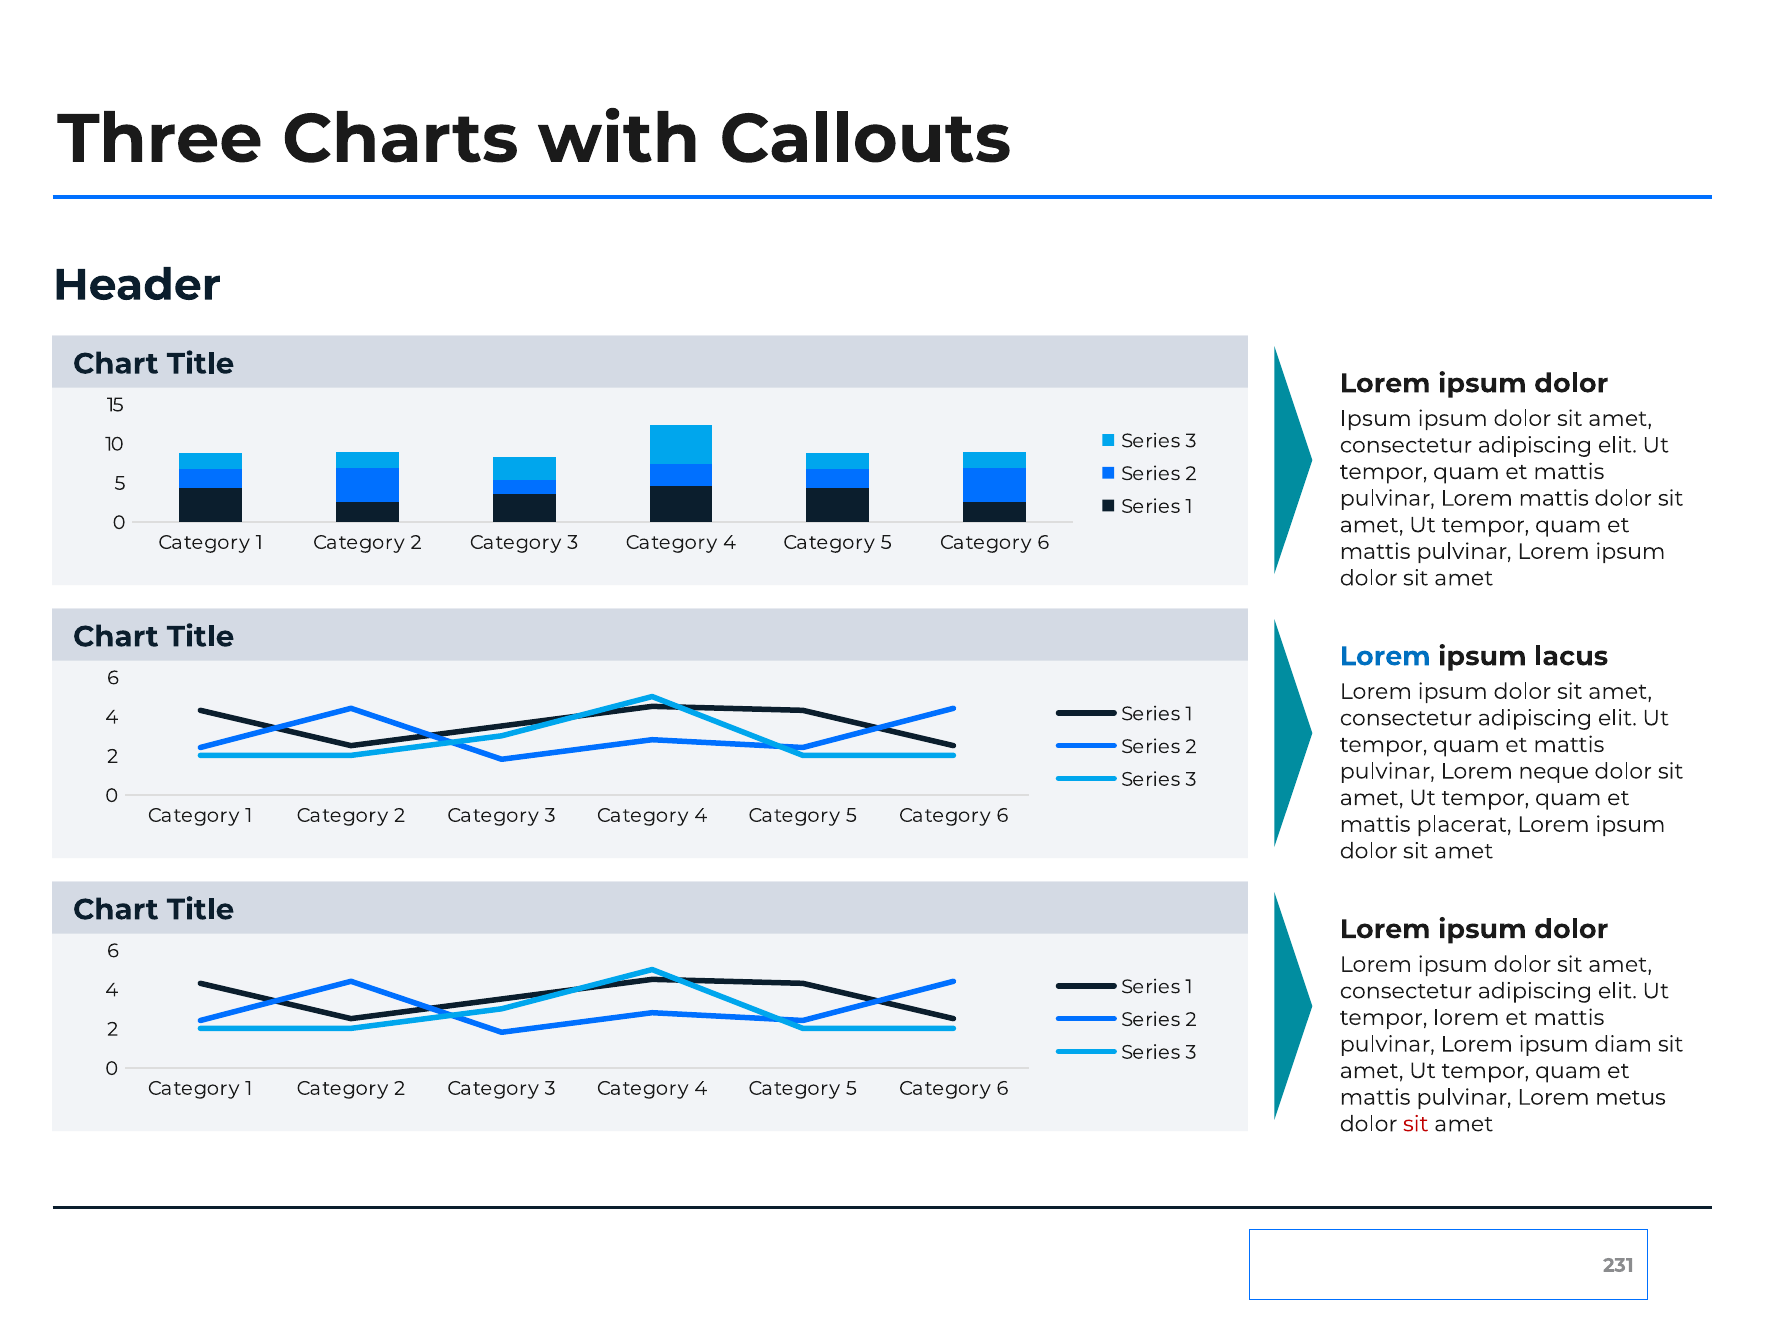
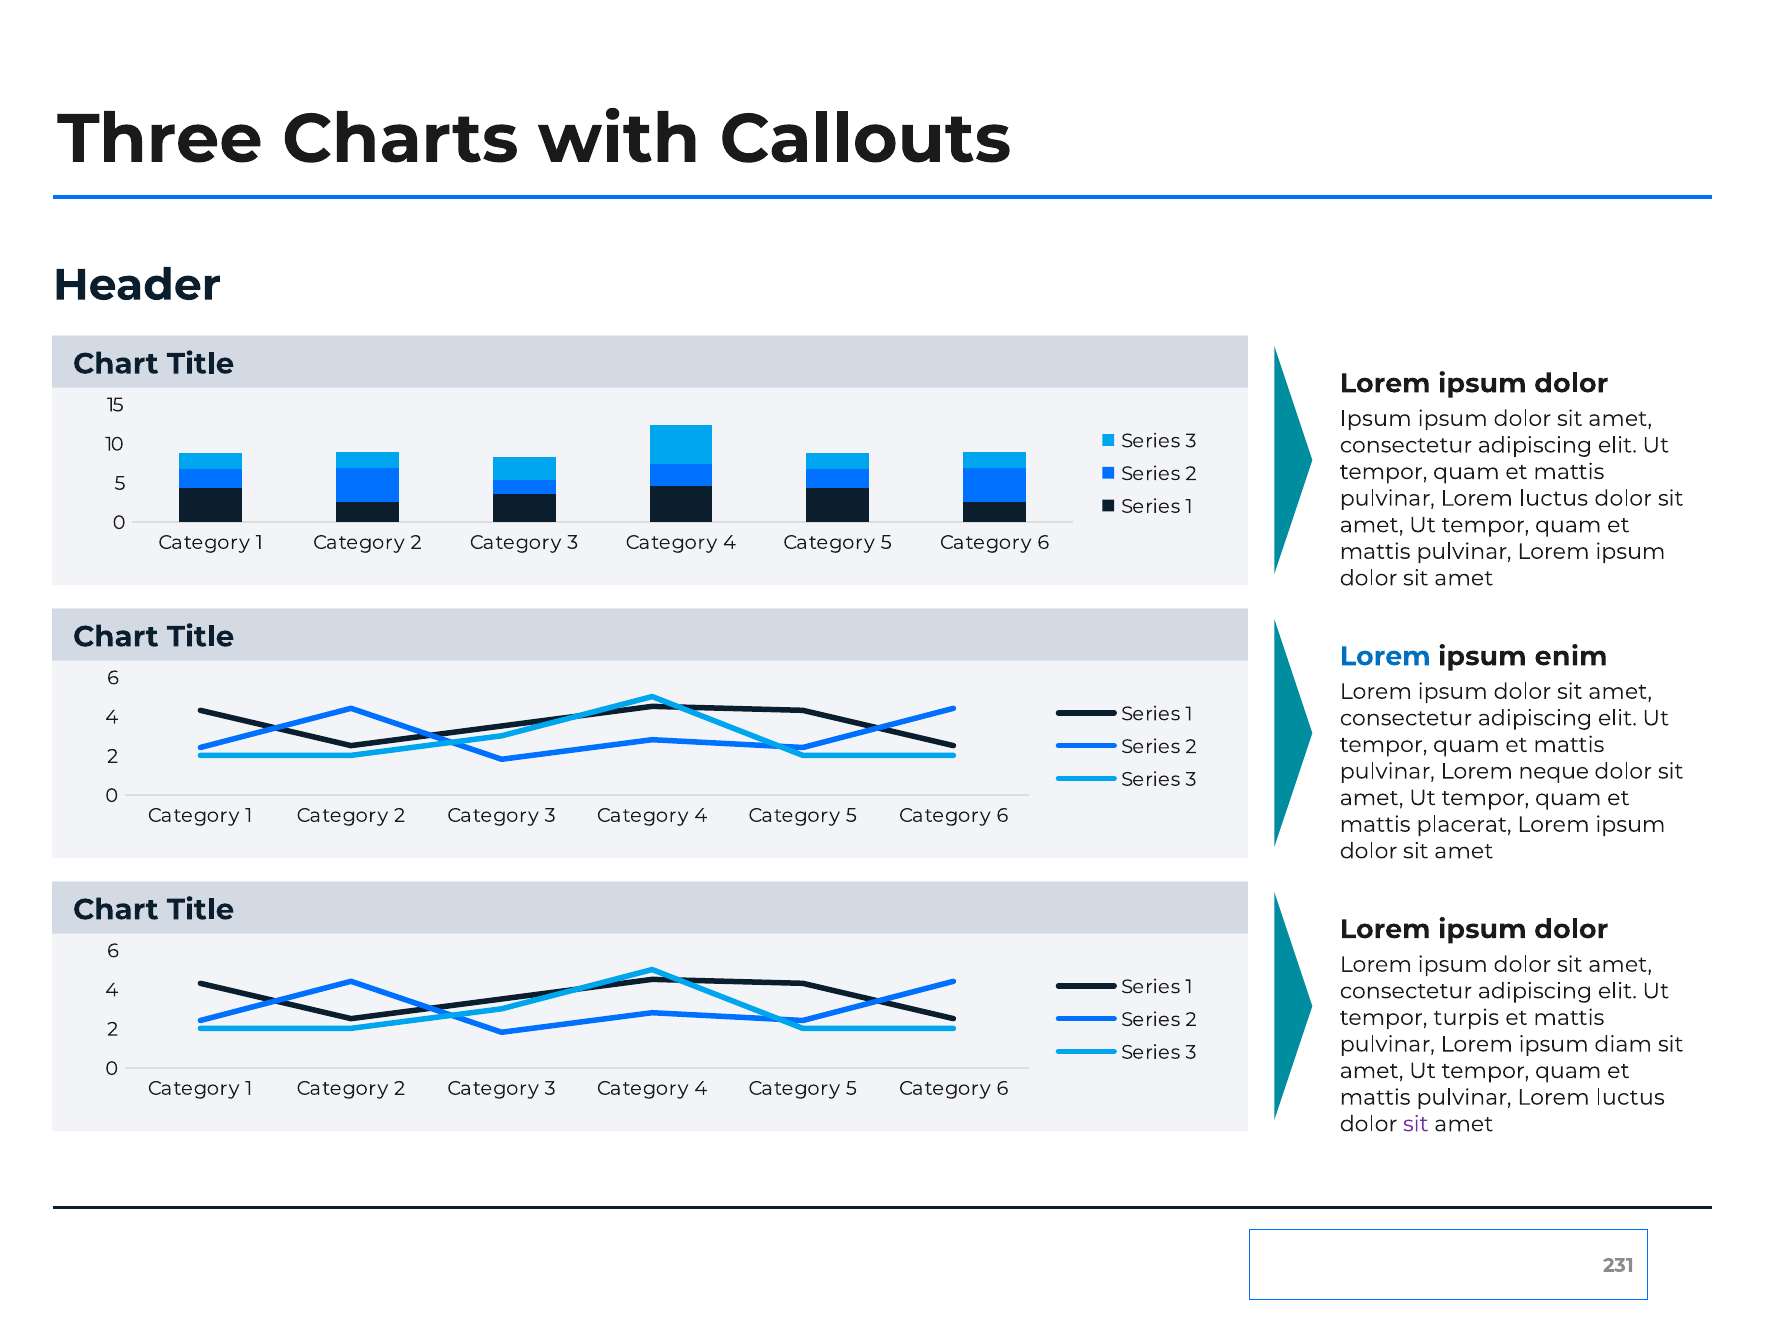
mattis: mattis -> luctus (1554, 499)
lacus: lacus -> enim (1571, 657)
tempor lorem: lorem -> turpis (1466, 1018)
metus: metus -> luctus (1630, 1098)
sit colour: red -> purple (1416, 1125)
